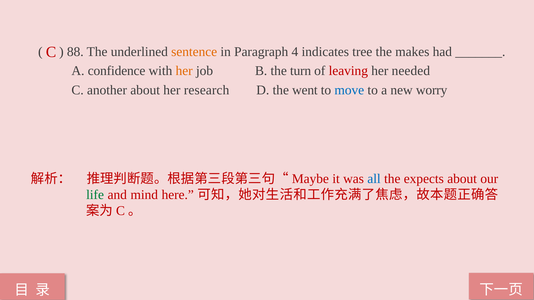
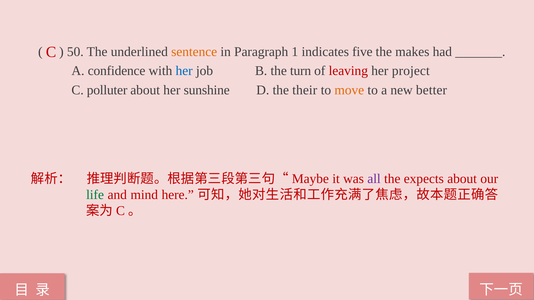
88: 88 -> 50 (75, 52)
4: 4 -> 1 (295, 52)
tree: tree -> five (362, 52)
her colour: orange -> blue (184, 71)
needed: needed -> project (411, 71)
another: another -> polluter (107, 90)
research: research -> sunshine (207, 90)
went: went -> their (305, 90)
move colour: blue -> orange (349, 90)
worry: worry -> better (431, 90)
all colour: blue -> purple (374, 179)
